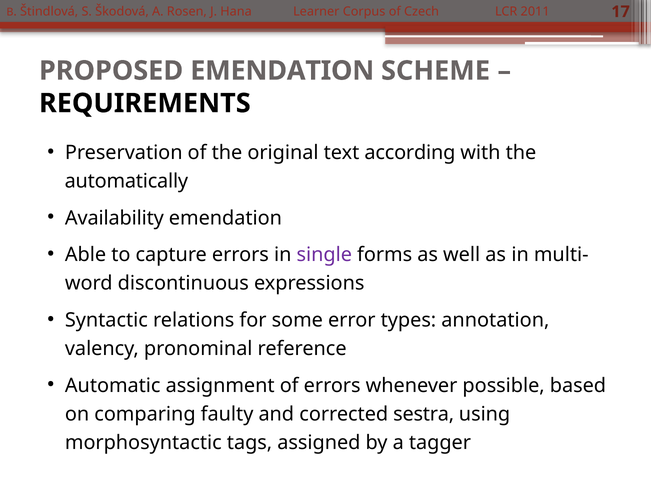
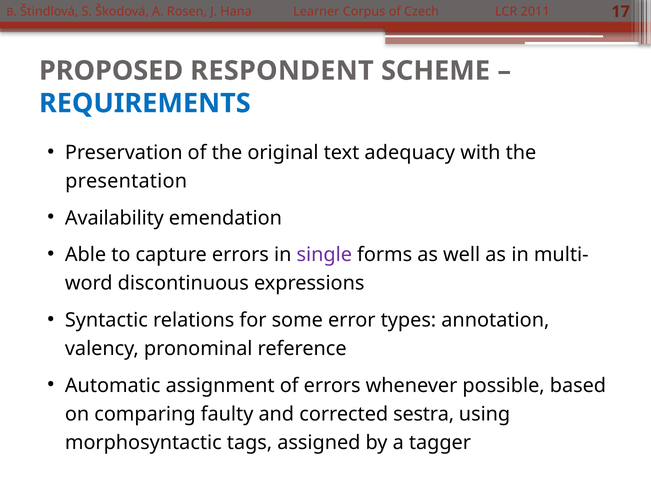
PROPOSED EMENDATION: EMENDATION -> RESPONDENT (282, 71)
REQUIREMENTS colour: black -> blue (145, 103)
according: according -> adequacy (410, 153)
automatically: automatically -> presentation (126, 181)
